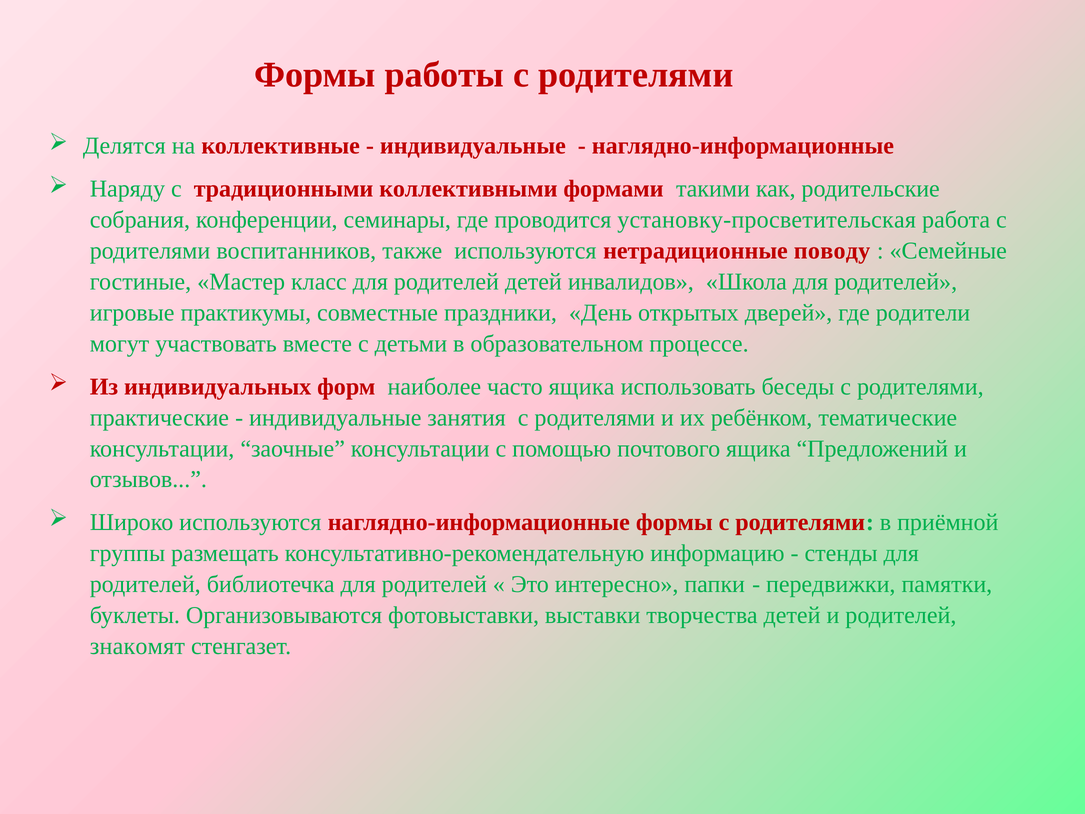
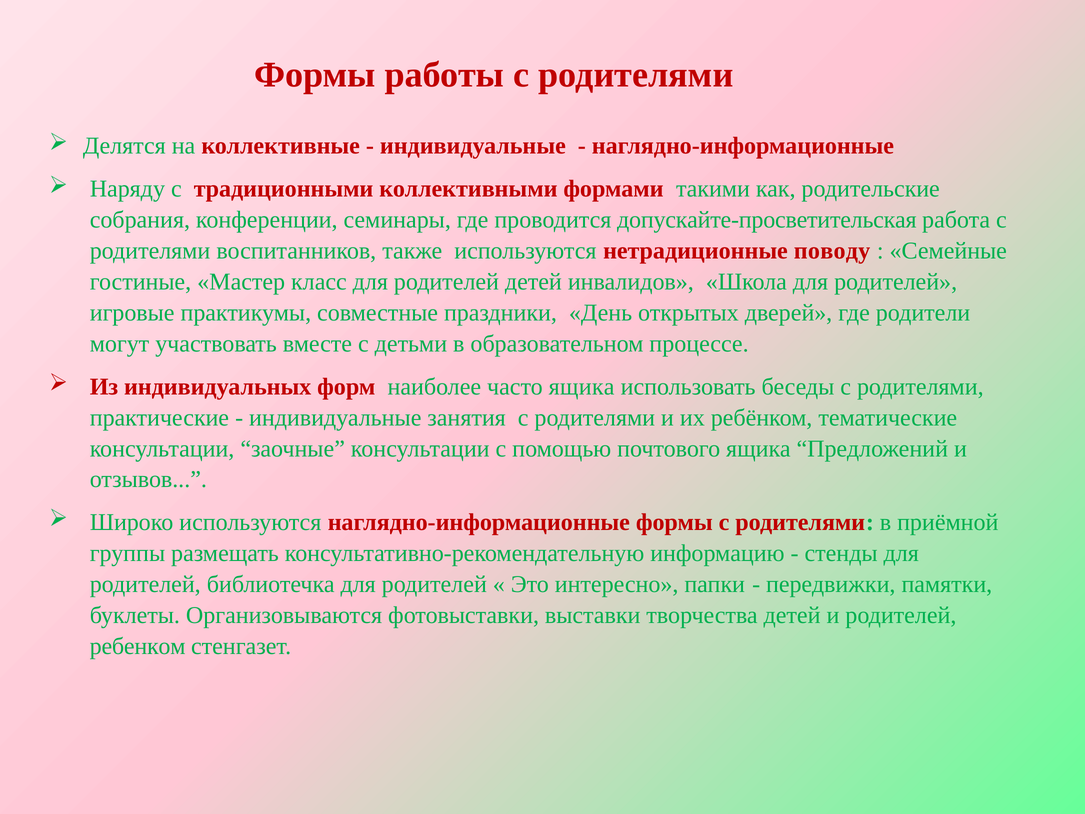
установку-просветительская: установку-просветительская -> допускайте-просветительская (767, 220)
знакомят: знакомят -> ребенком (138, 646)
